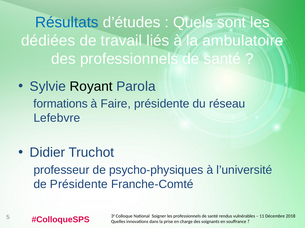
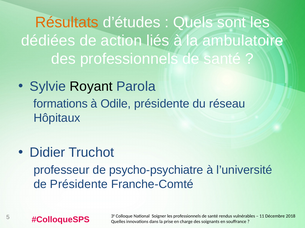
Résultats colour: blue -> orange (67, 22)
travail: travail -> action (121, 41)
Faire: Faire -> Odile (116, 104)
Lefebvre: Lefebvre -> Hôpitaux (57, 118)
psycho-physiques: psycho-physiques -> psycho-psychiatre (156, 171)
